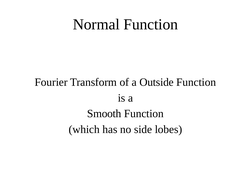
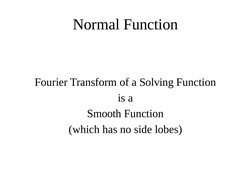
Outside: Outside -> Solving (157, 82)
